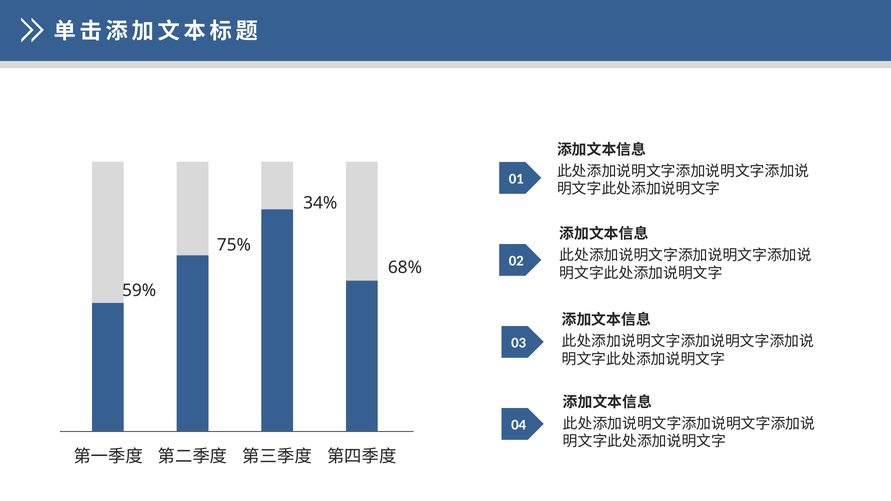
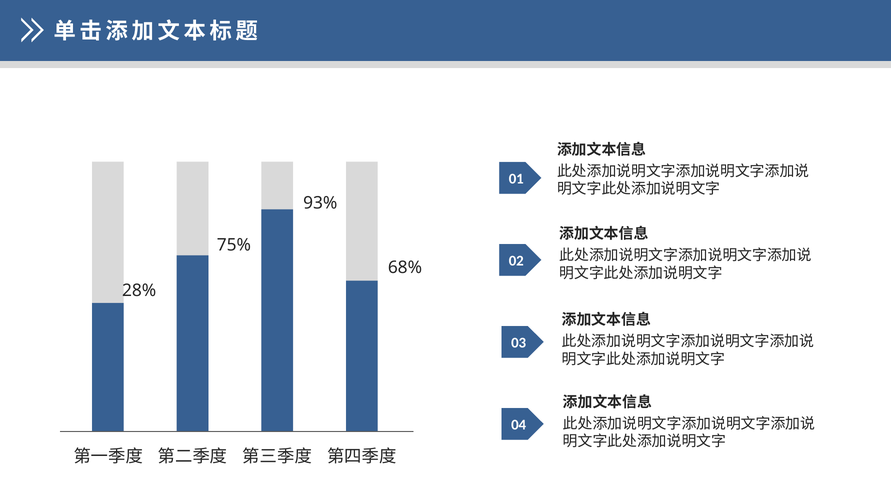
34%: 34% -> 93% (320, 203)
59%: 59% -> 28% (139, 290)
